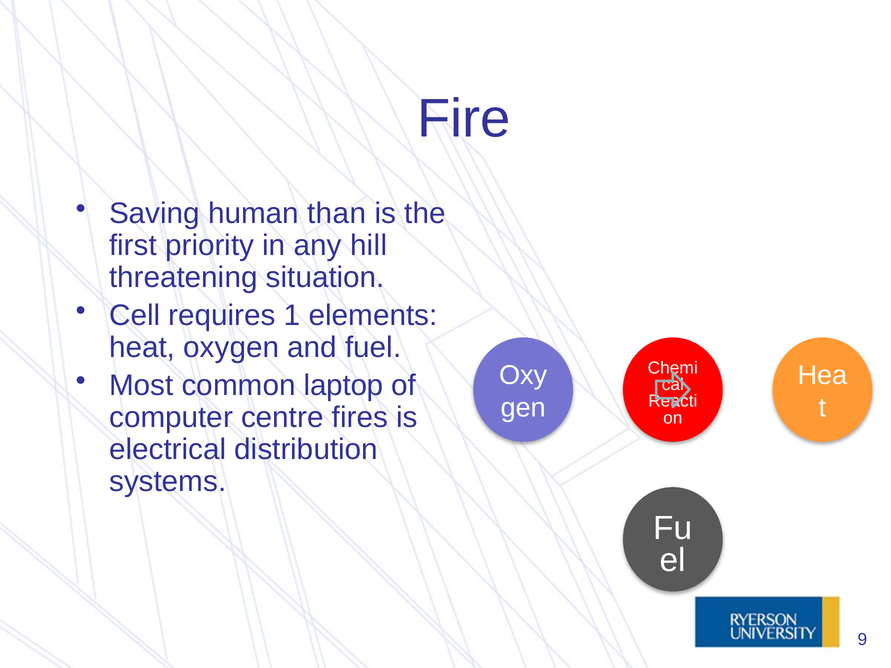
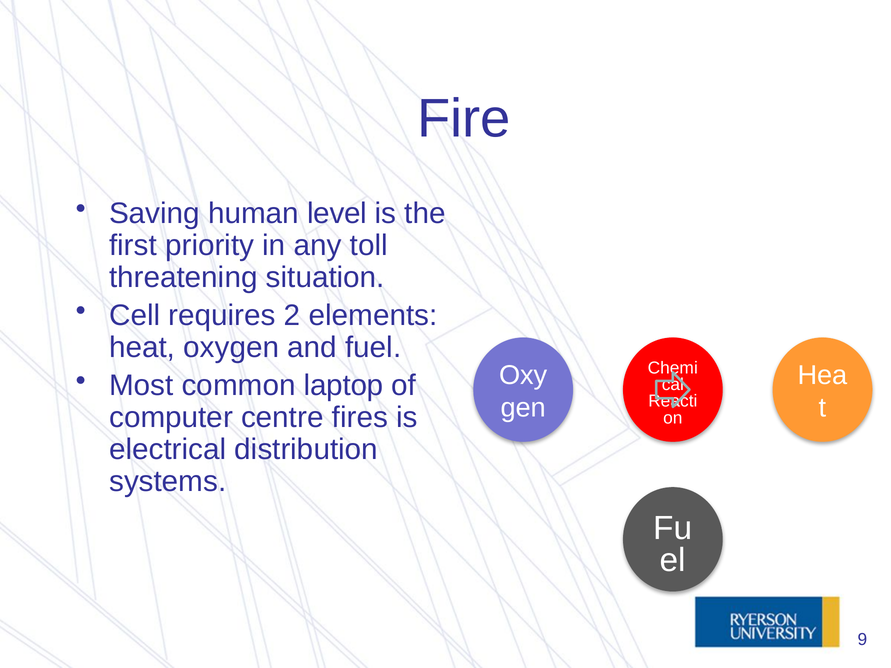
than: than -> level (337, 213)
hill: hill -> toll (369, 245)
1: 1 -> 2 (292, 315)
